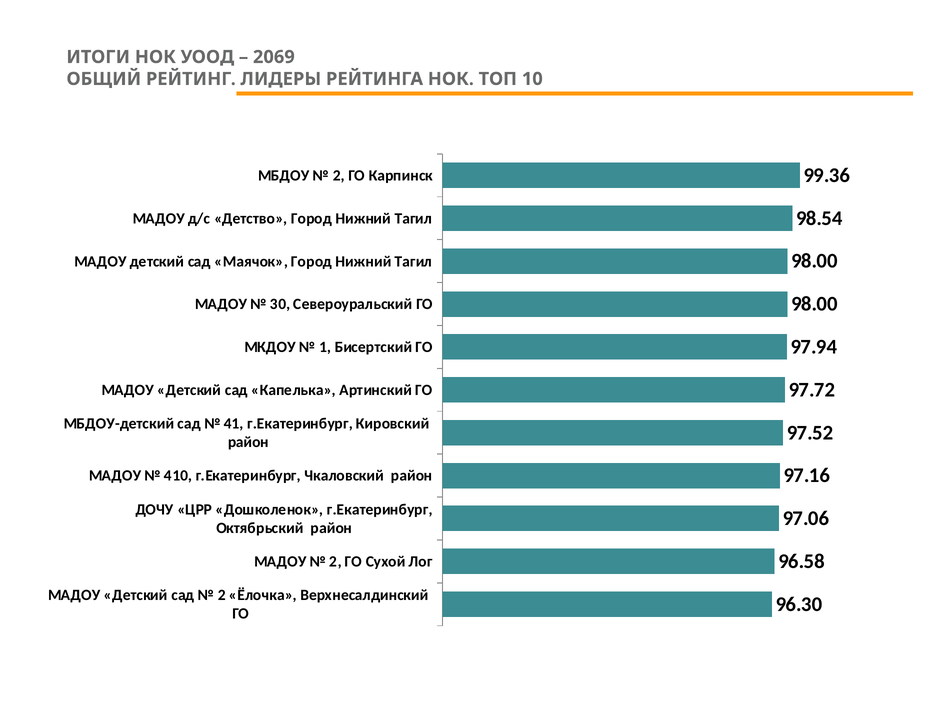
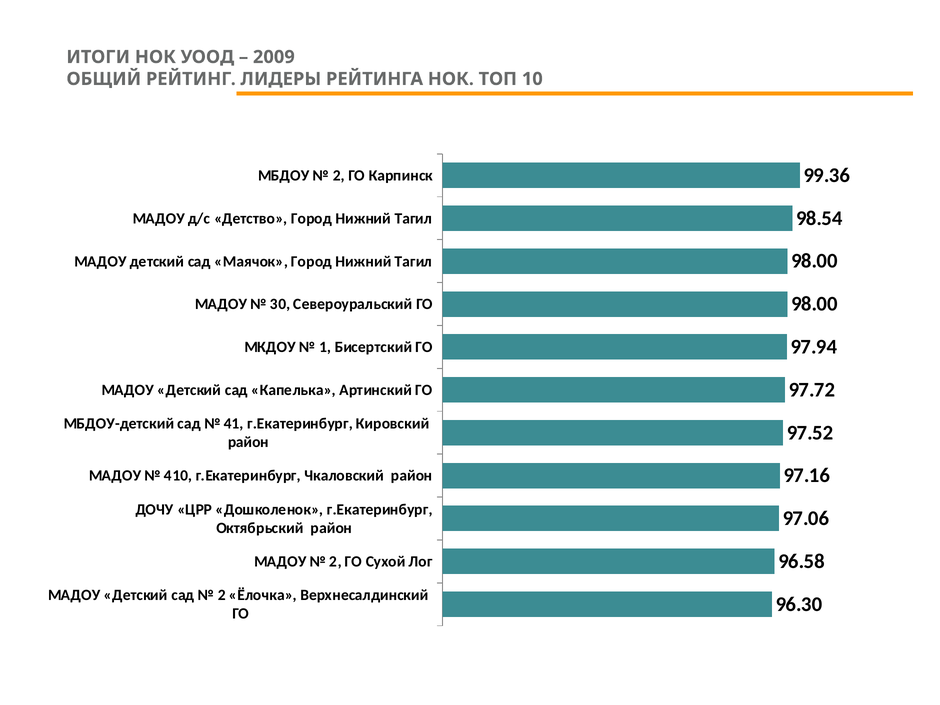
2069: 2069 -> 2009 (274, 57)
